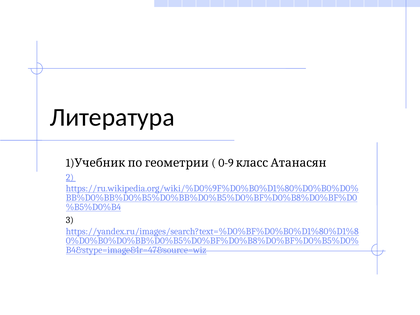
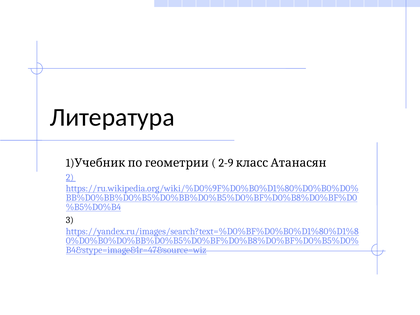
0-9: 0-9 -> 2-9 (226, 163)
